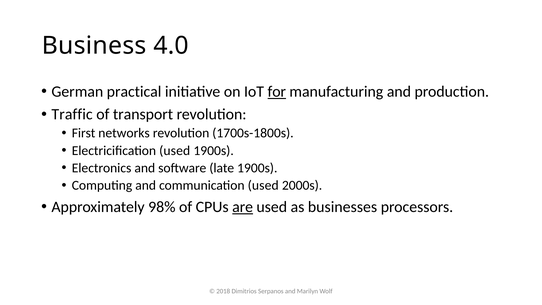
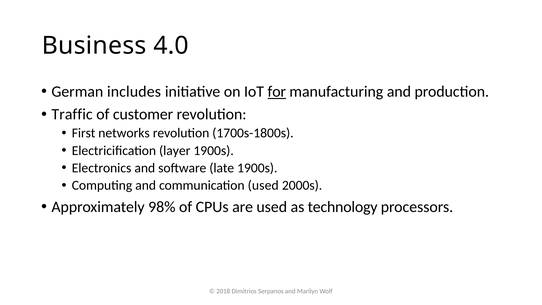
practical: practical -> includes (134, 92)
transport: transport -> customer (143, 114)
Electricification used: used -> layer (175, 150)
are underline: present -> none (243, 207)
businesses: businesses -> technology (343, 207)
